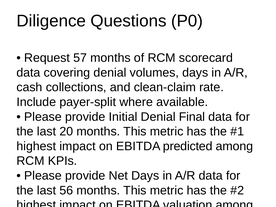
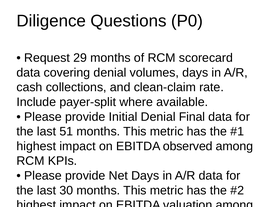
57: 57 -> 29 (80, 58)
20: 20 -> 51 (66, 131)
predicted: predicted -> observed (188, 146)
56: 56 -> 30 (66, 190)
